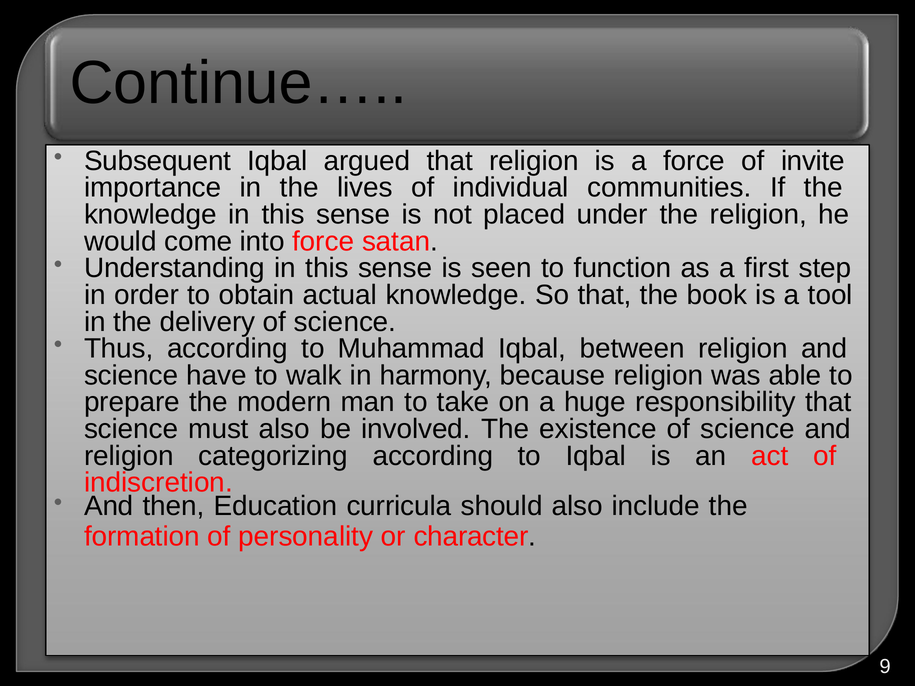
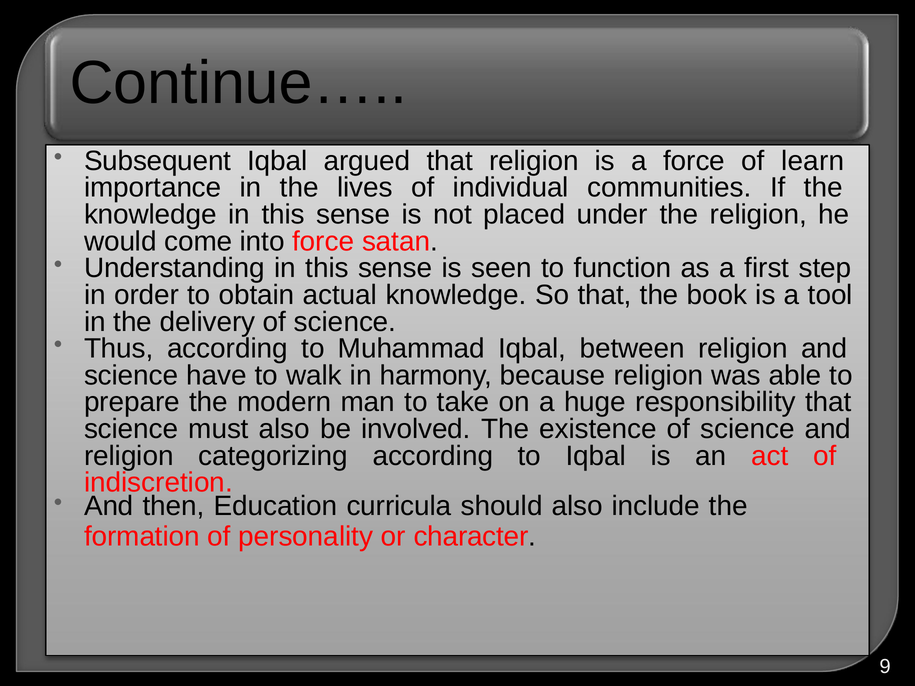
invite: invite -> learn (813, 161)
